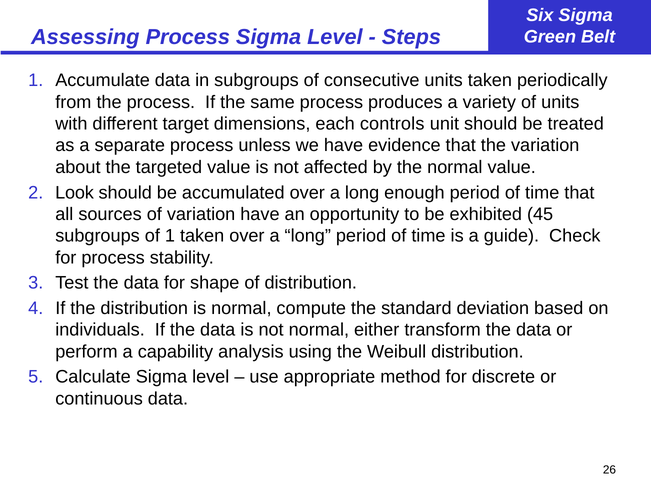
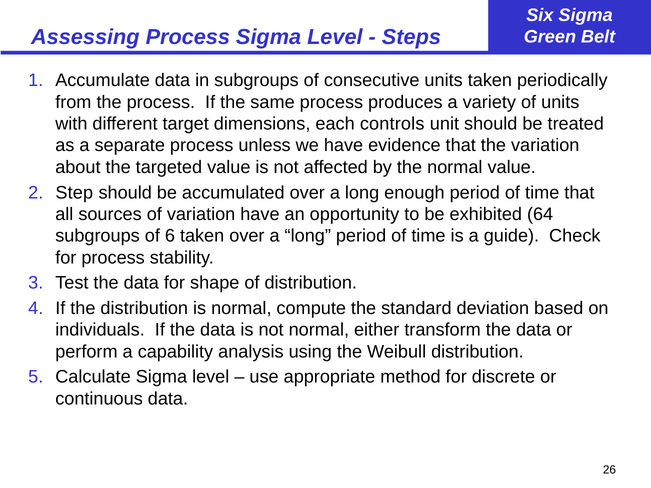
Look: Look -> Step (74, 193)
45: 45 -> 64 (540, 214)
of 1: 1 -> 6 (170, 236)
